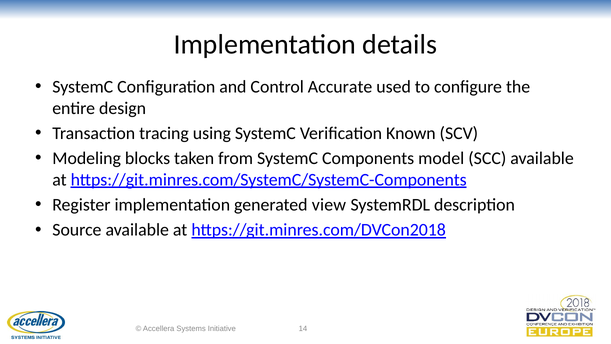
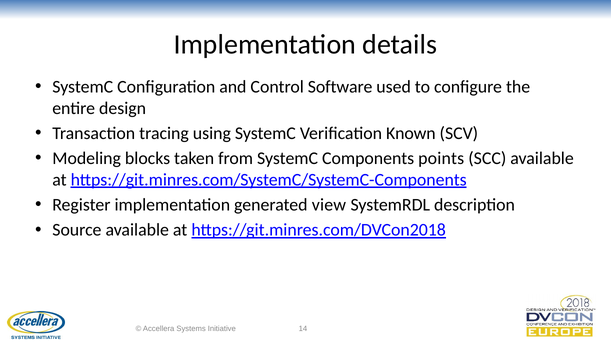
Accurate: Accurate -> Software (340, 87)
model: model -> points (441, 158)
